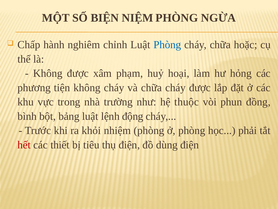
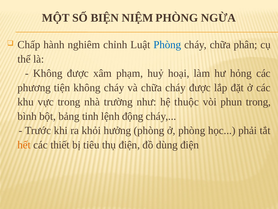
hoặc: hoặc -> phân (246, 45)
phun đồng: đồng -> trong (258, 102)
bảng luật: luật -> tinh (90, 116)
nhiệm: nhiệm -> hưởng (117, 130)
hết colour: red -> orange (24, 145)
